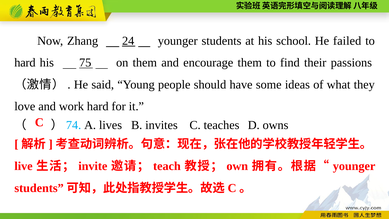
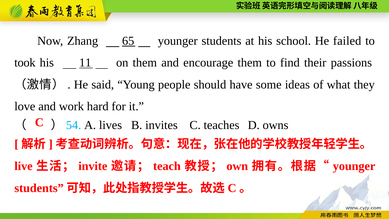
24: 24 -> 65 (128, 41)
hard: hard -> took (25, 63)
75: 75 -> 11 (85, 63)
74: 74 -> 54 (74, 125)
